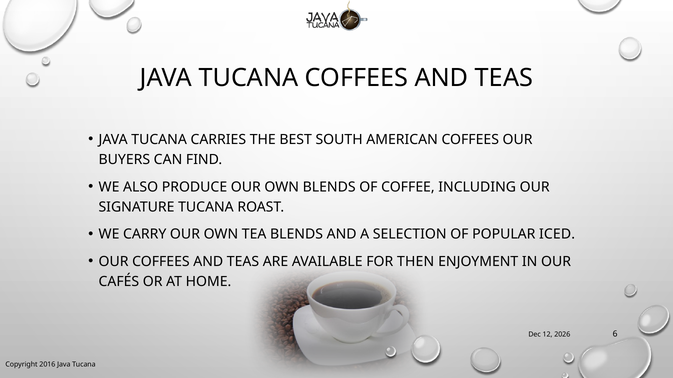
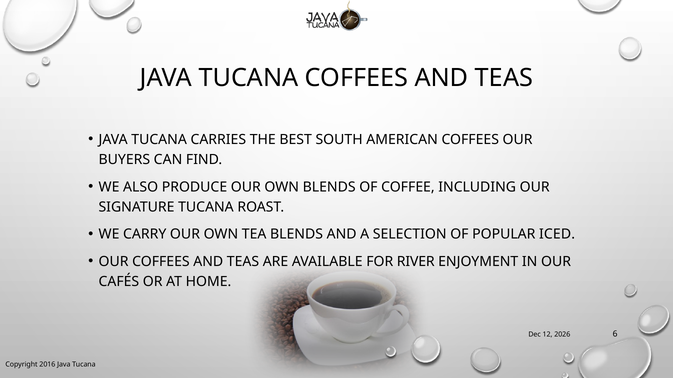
THEN: THEN -> RIVER (416, 262)
